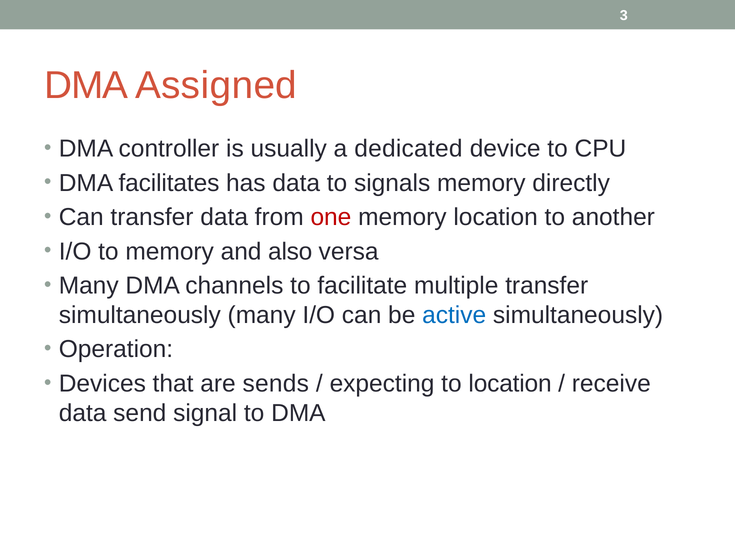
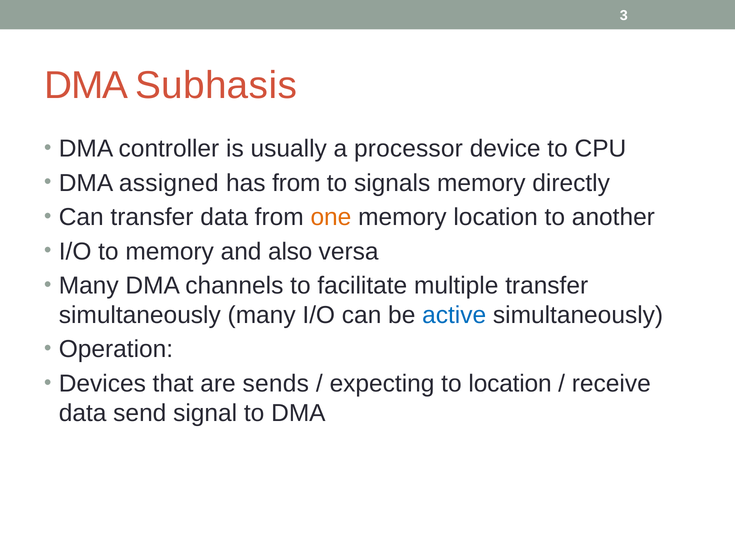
Assigned: Assigned -> Subhasis (216, 85)
dedicated: dedicated -> processor (408, 149)
facilitates: facilitates -> assigned (169, 183)
has data: data -> from (296, 183)
one colour: red -> orange (331, 217)
